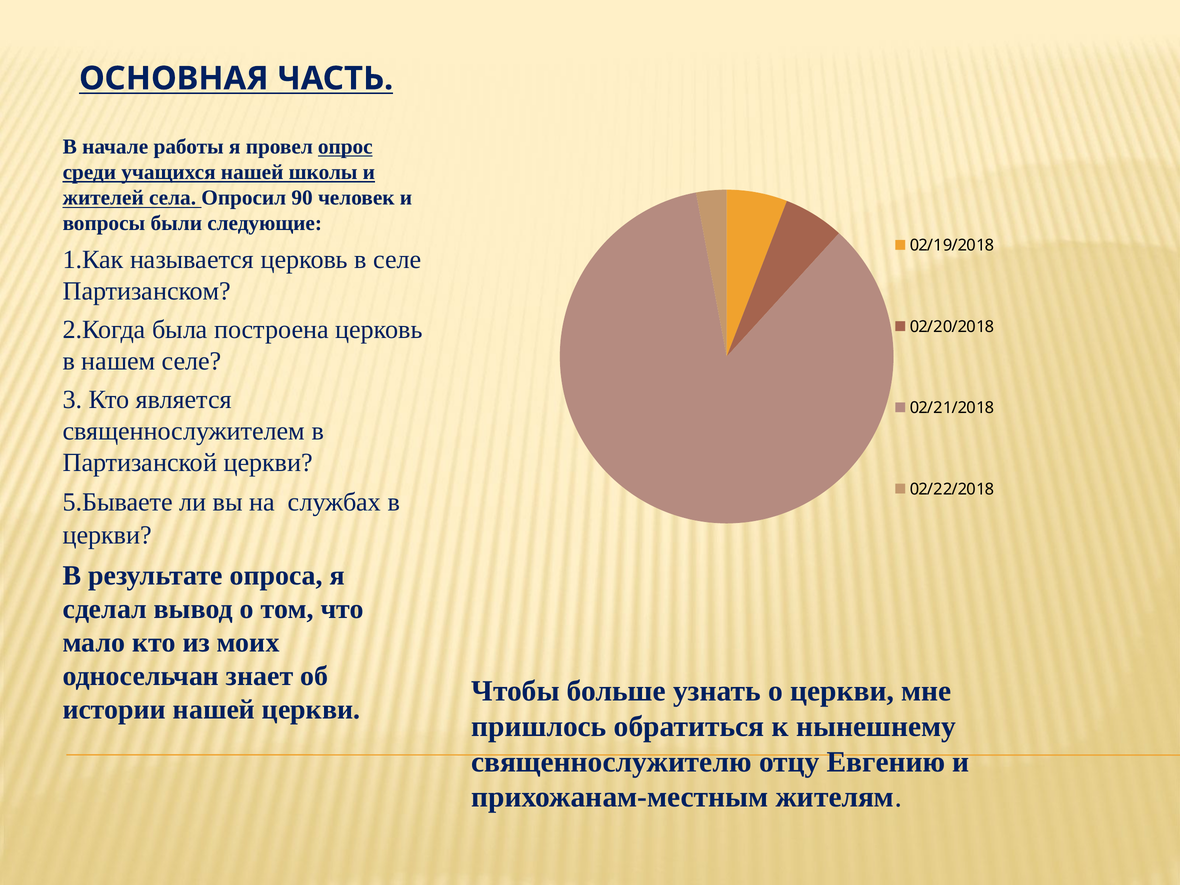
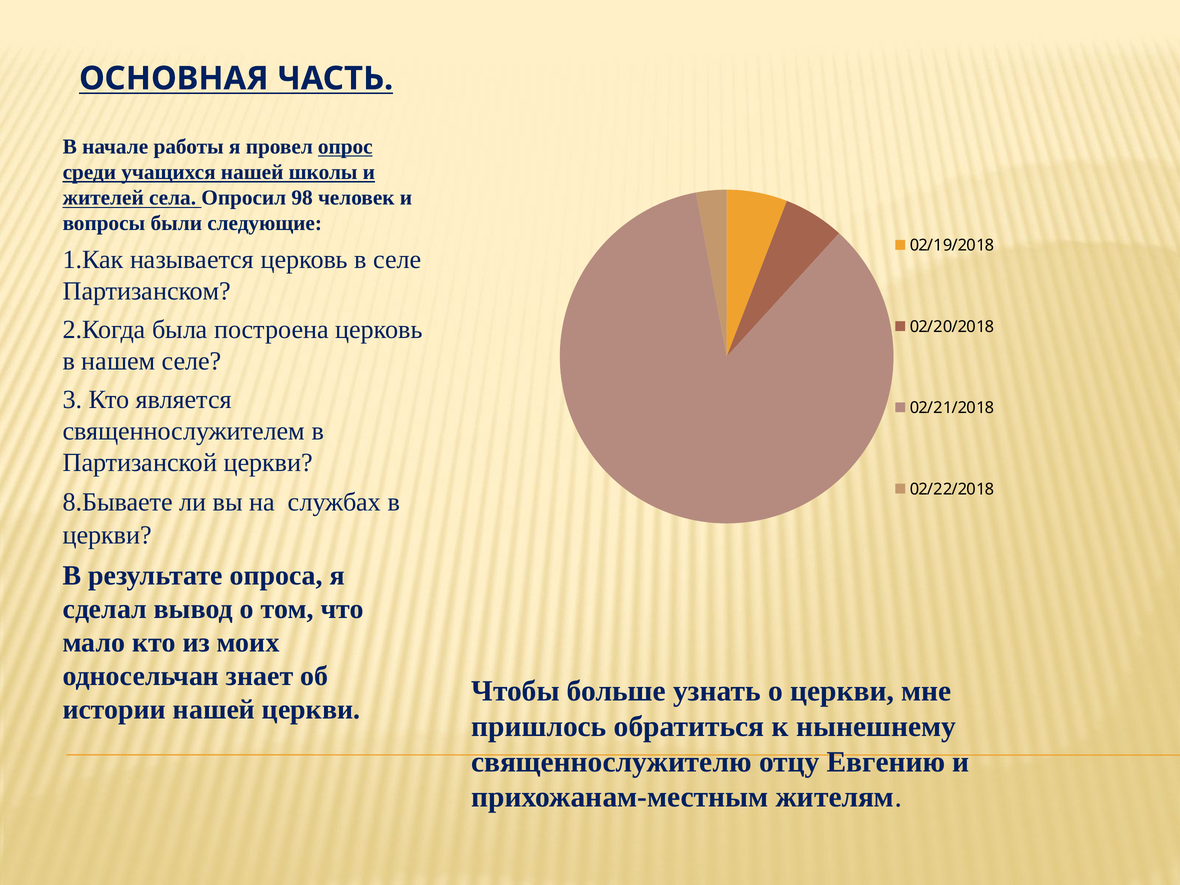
90: 90 -> 98 (302, 198)
5.Бываете: 5.Бываете -> 8.Бываете (118, 502)
